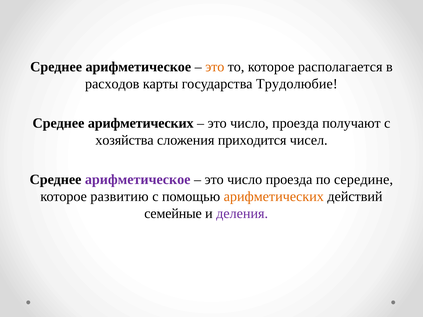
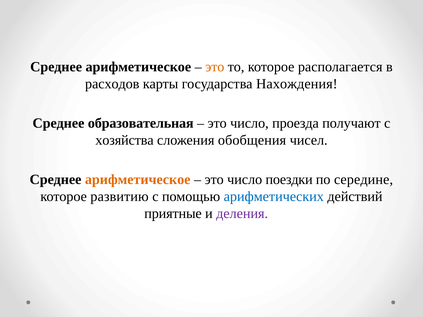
Трудолюбие: Трудолюбие -> Нахождения (297, 84)
Среднее арифметических: арифметических -> образовательная (141, 123)
приходится: приходится -> обобщения (252, 140)
арифметическое colour: purple -> orange (138, 180)
проезда: проезда -> поездки (289, 180)
арифметических colour: orange -> blue (274, 197)
семейные: семейные -> приятные (173, 214)
